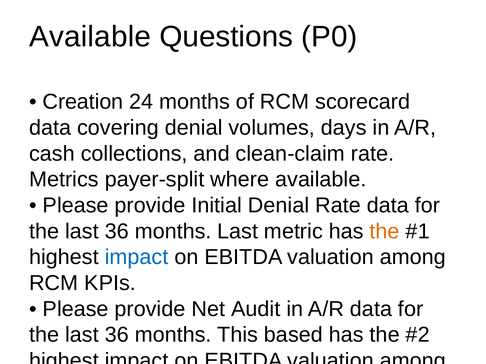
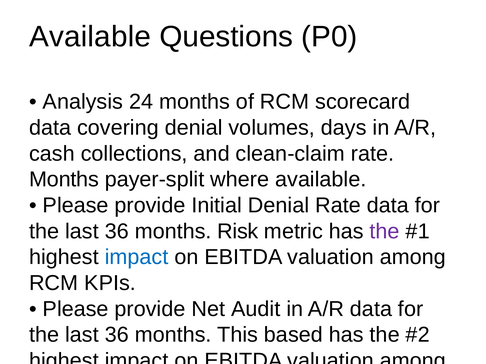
Creation: Creation -> Analysis (83, 102)
Metrics: Metrics -> Months (64, 180)
months Last: Last -> Risk (238, 232)
the colour: orange -> purple (385, 232)
